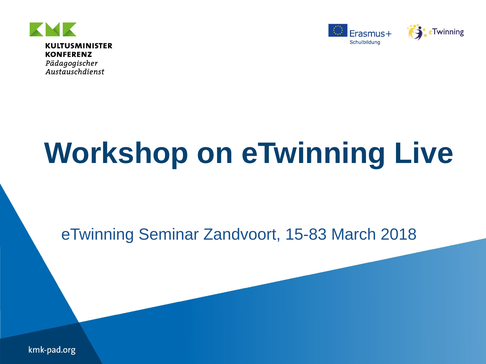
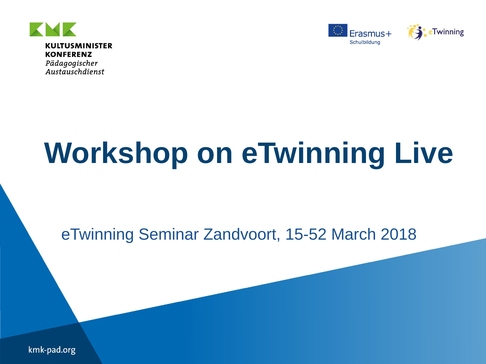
15-83: 15-83 -> 15-52 (306, 235)
